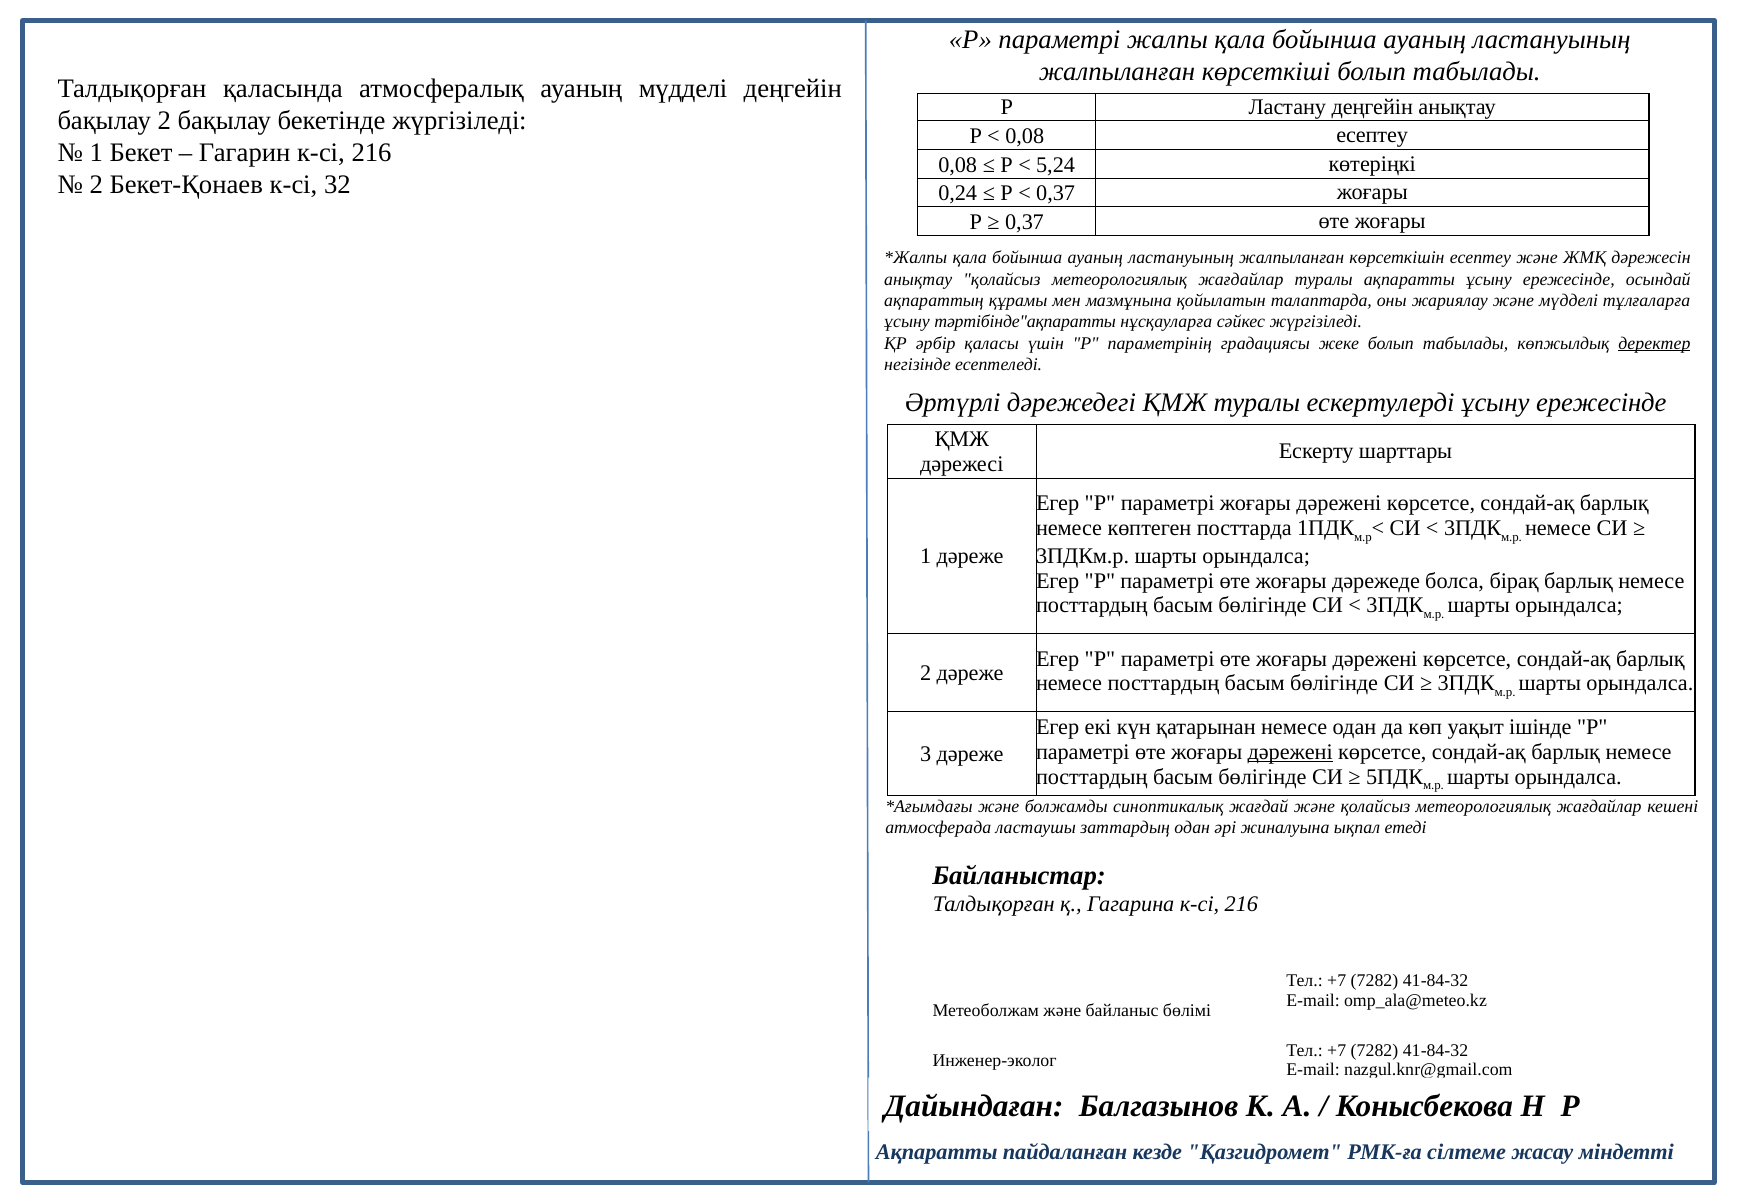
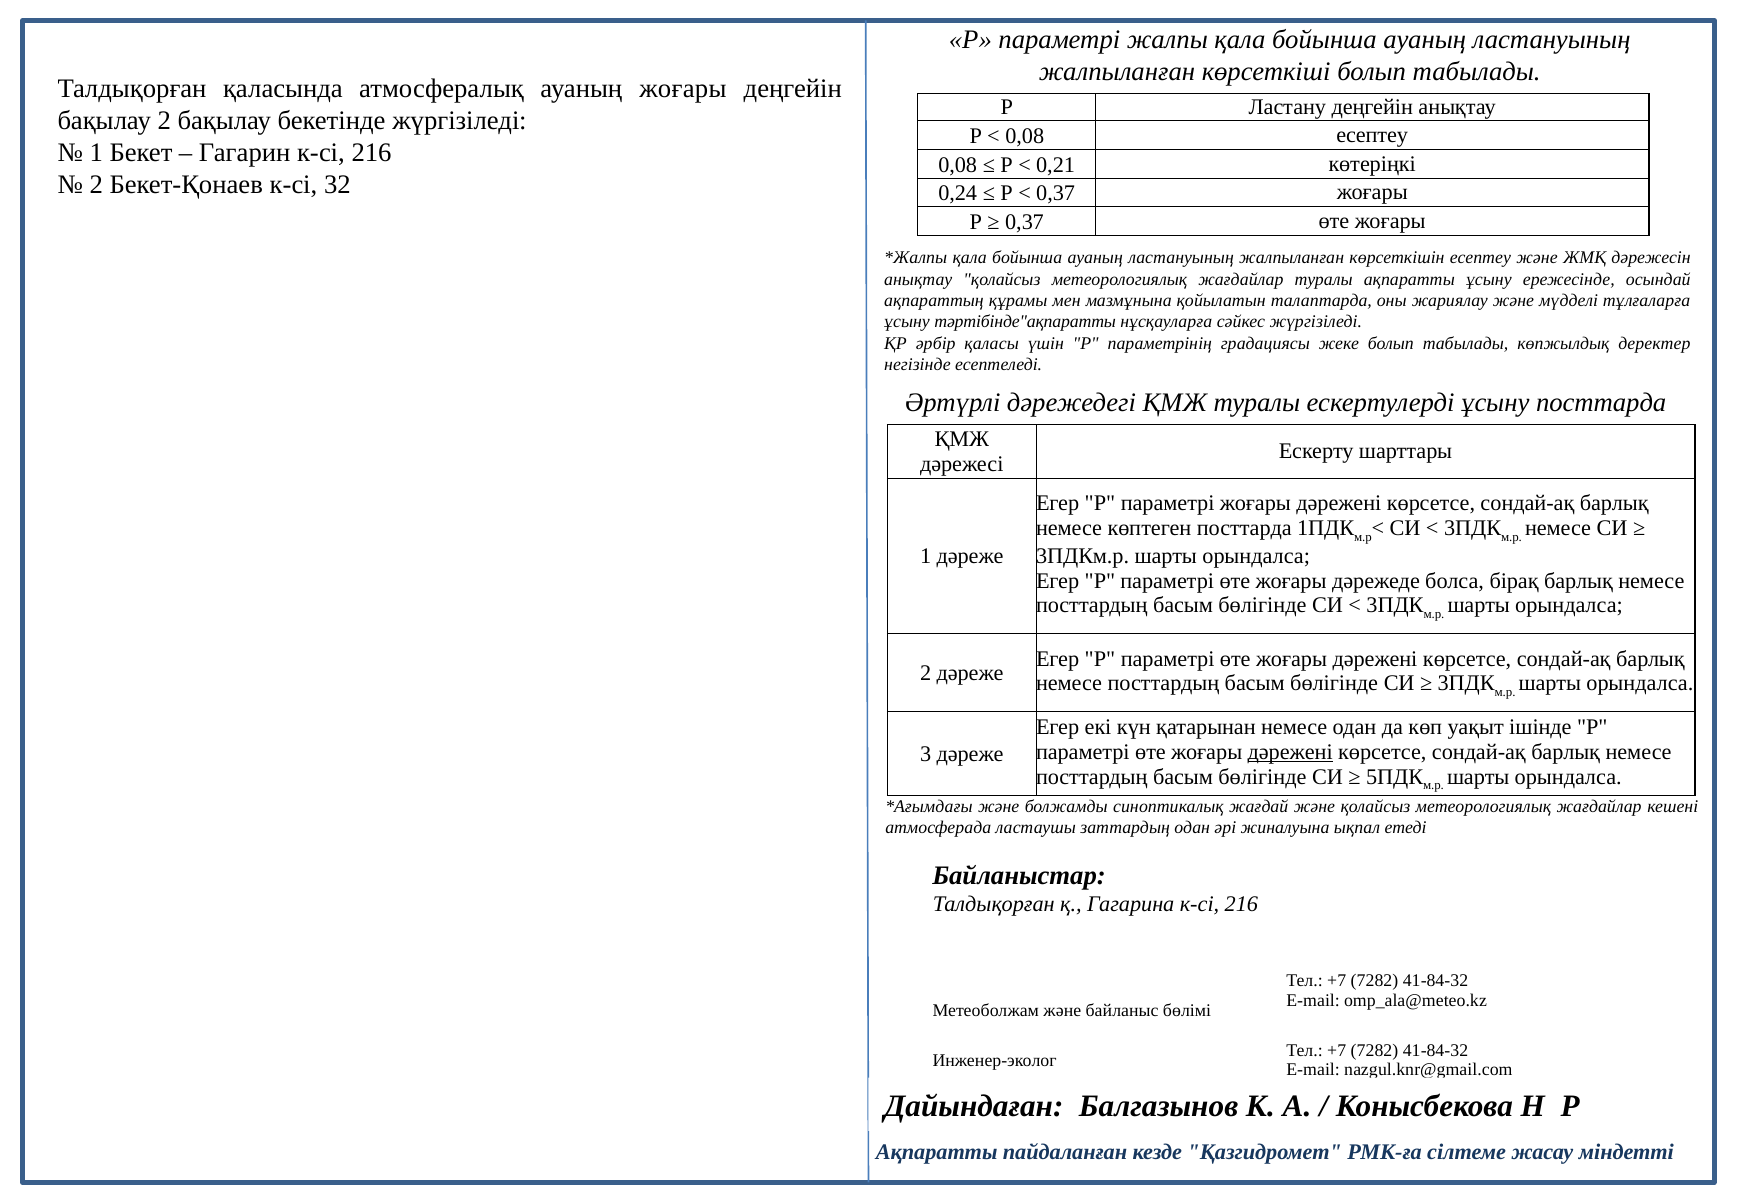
ауаның мүдделі: мүдделі -> жоғары (683, 88)
5,24: 5,24 -> 0,21 (1056, 165)
деректер underline: present -> none (1654, 343)
ескертулерді ұсыну ережесінде: ережесінде -> посттарда (1601, 402)
